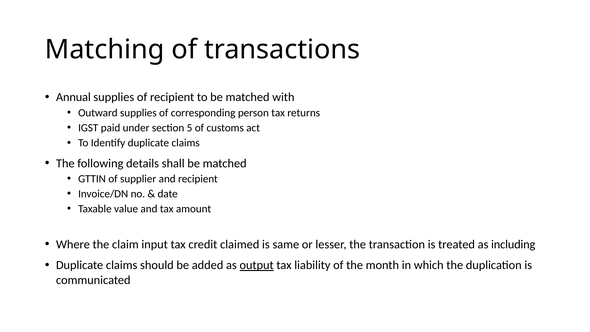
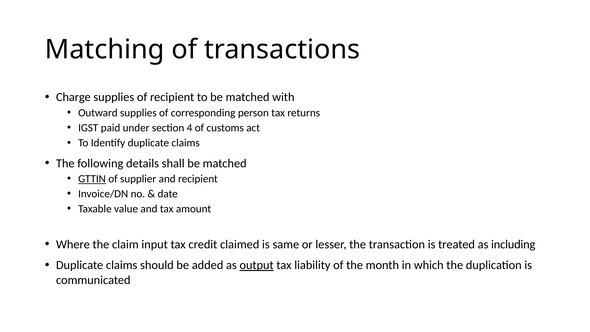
Annual: Annual -> Charge (73, 97)
5: 5 -> 4 (190, 128)
GTTIN underline: none -> present (92, 179)
